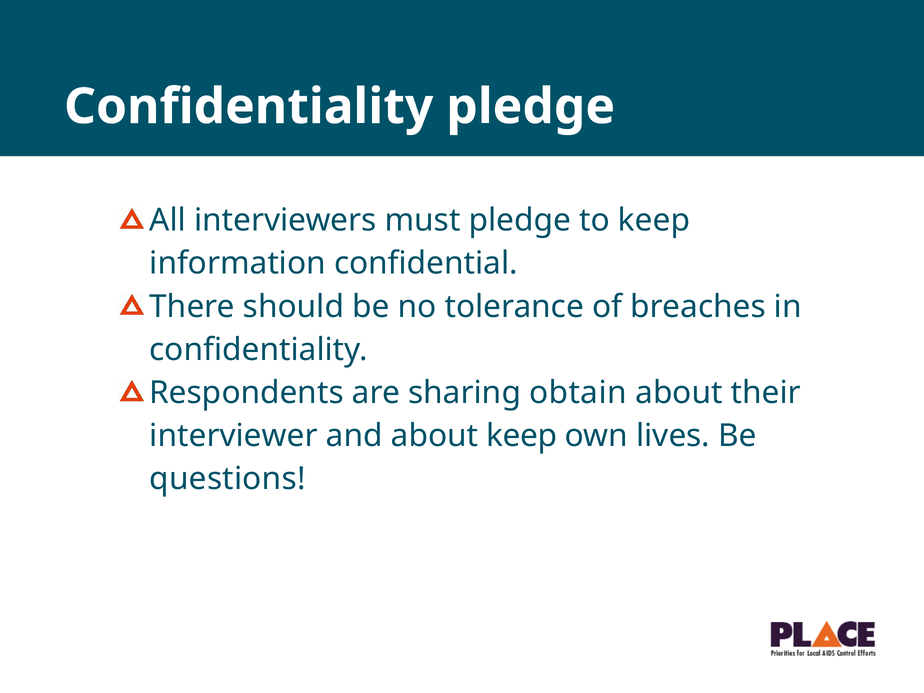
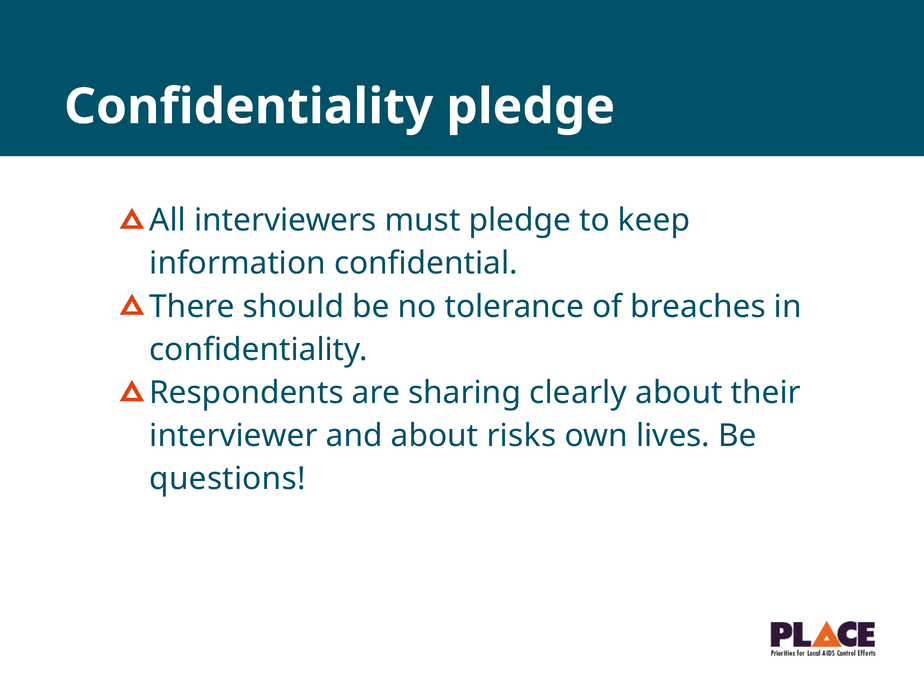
obtain: obtain -> clearly (578, 393)
about keep: keep -> risks (521, 436)
